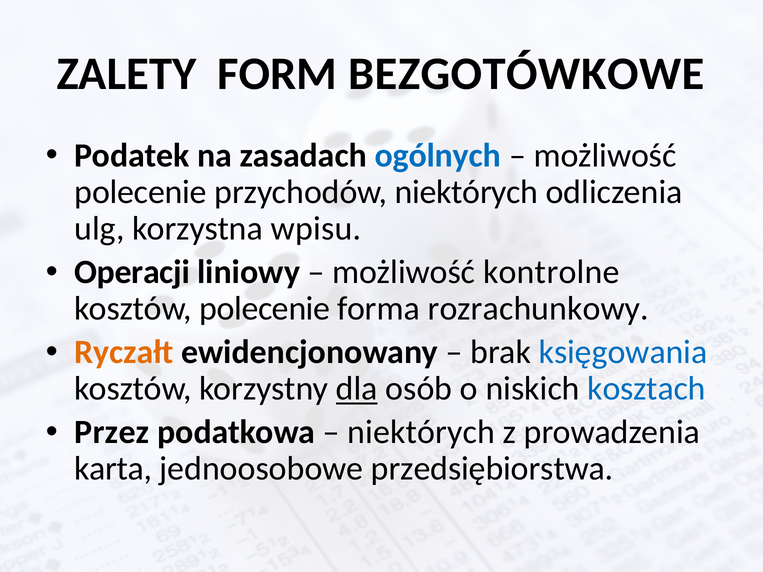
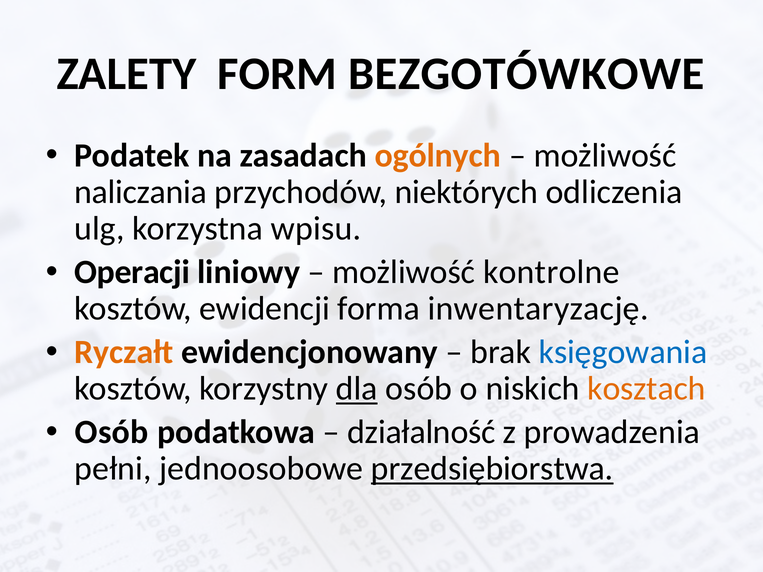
ogólnych colour: blue -> orange (438, 155)
polecenie: polecenie -> naliczania (141, 192)
kosztów polecenie: polecenie -> ewidencji (265, 309)
rozrachunkowy: rozrachunkowy -> inwentaryzację (538, 309)
kosztach colour: blue -> orange (646, 389)
Przez: Przez -> Osób (112, 432)
niektórych: niektórych -> działalność (421, 432)
karta: karta -> pełni (113, 469)
przedsiębiorstwa underline: none -> present (492, 469)
